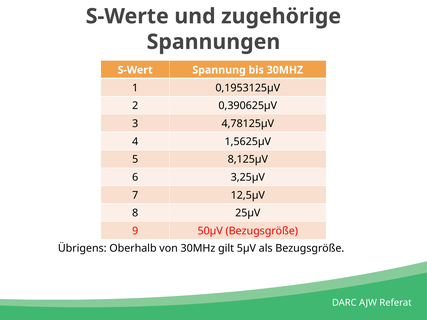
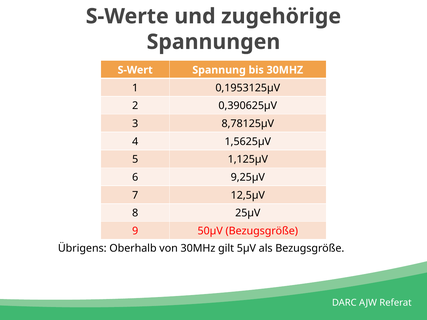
4,78125µV: 4,78125µV -> 8,78125µV (248, 124)
8,125µV: 8,125µV -> 1,125µV (248, 160)
3,25µV: 3,25µV -> 9,25µV (248, 177)
